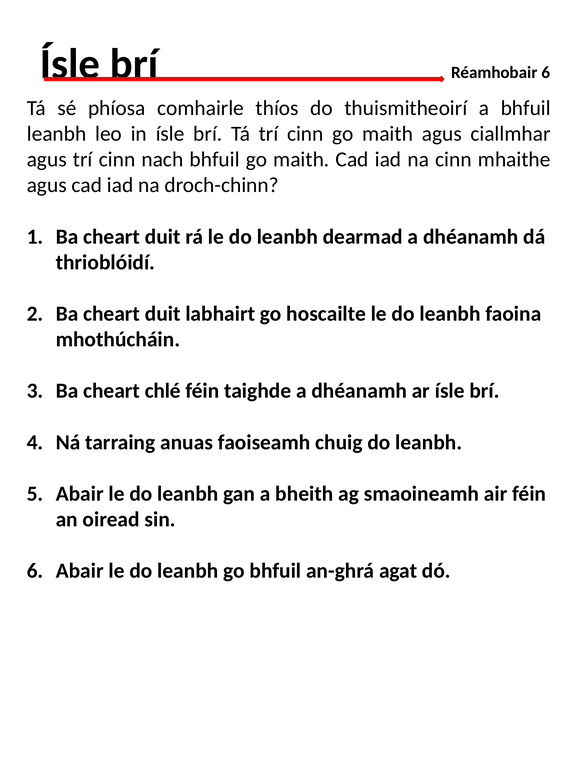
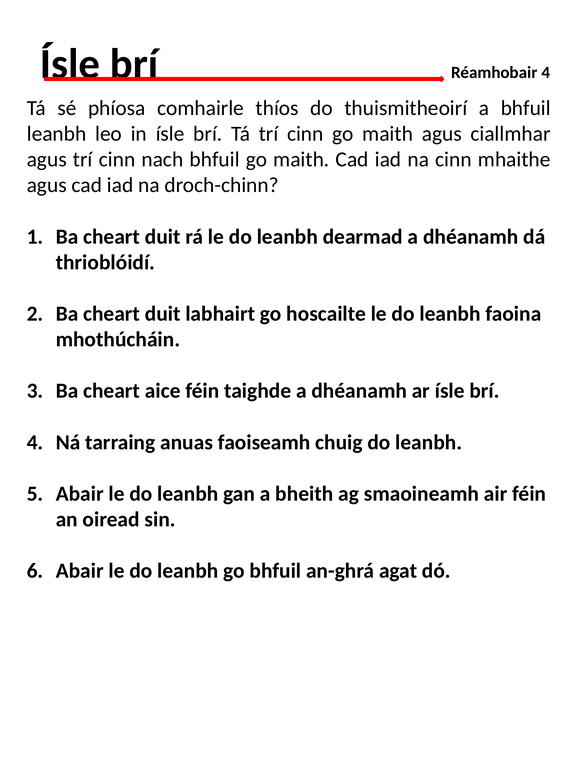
Réamhobair 6: 6 -> 4 (546, 72)
chlé: chlé -> aice (163, 391)
